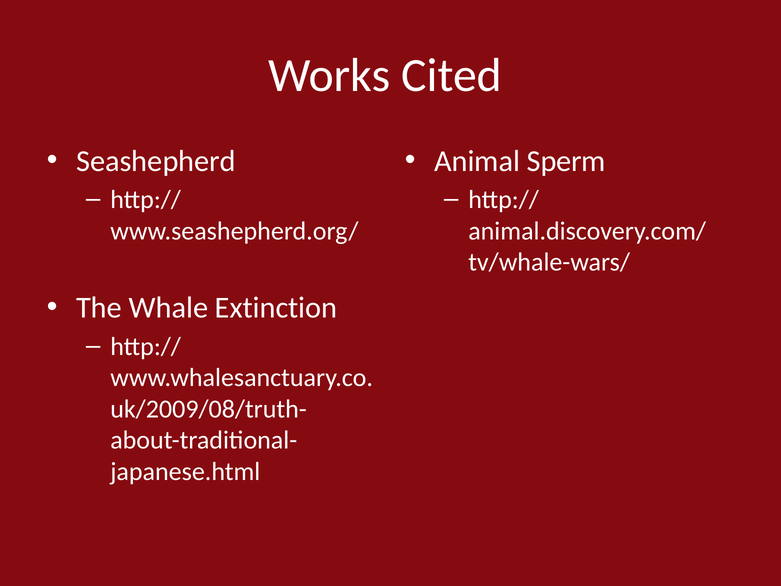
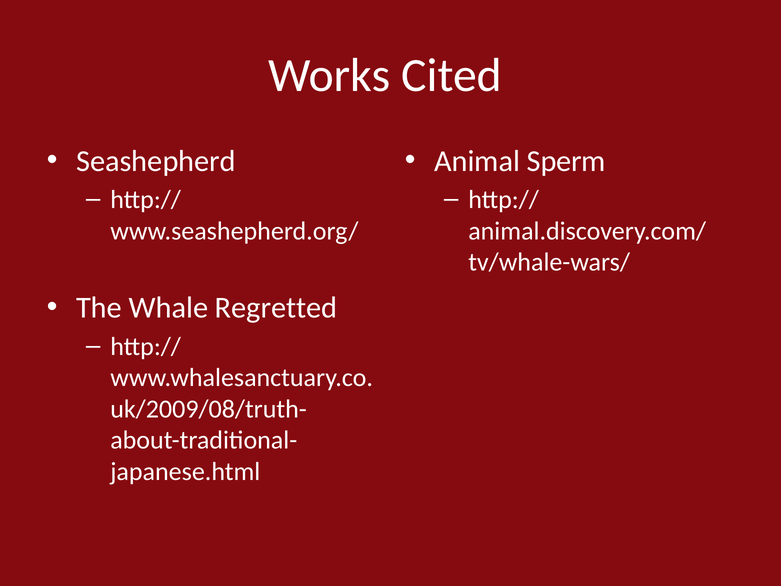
Extinction: Extinction -> Regretted (276, 308)
